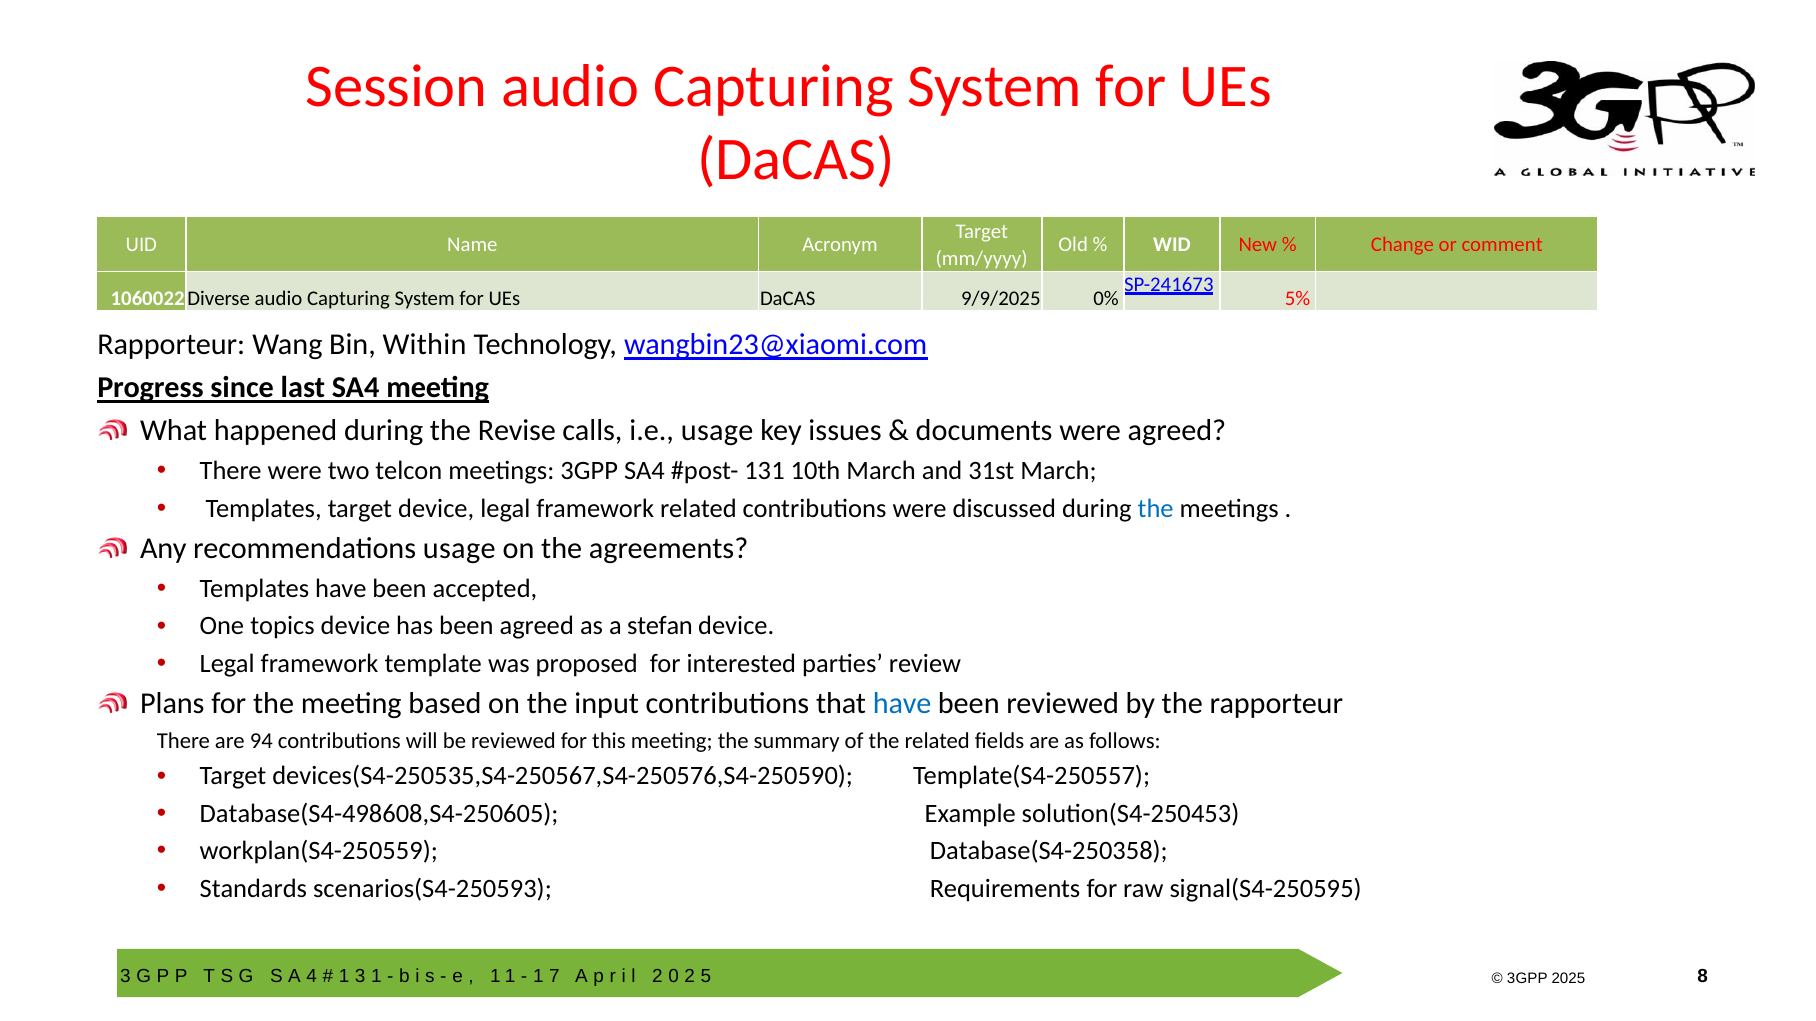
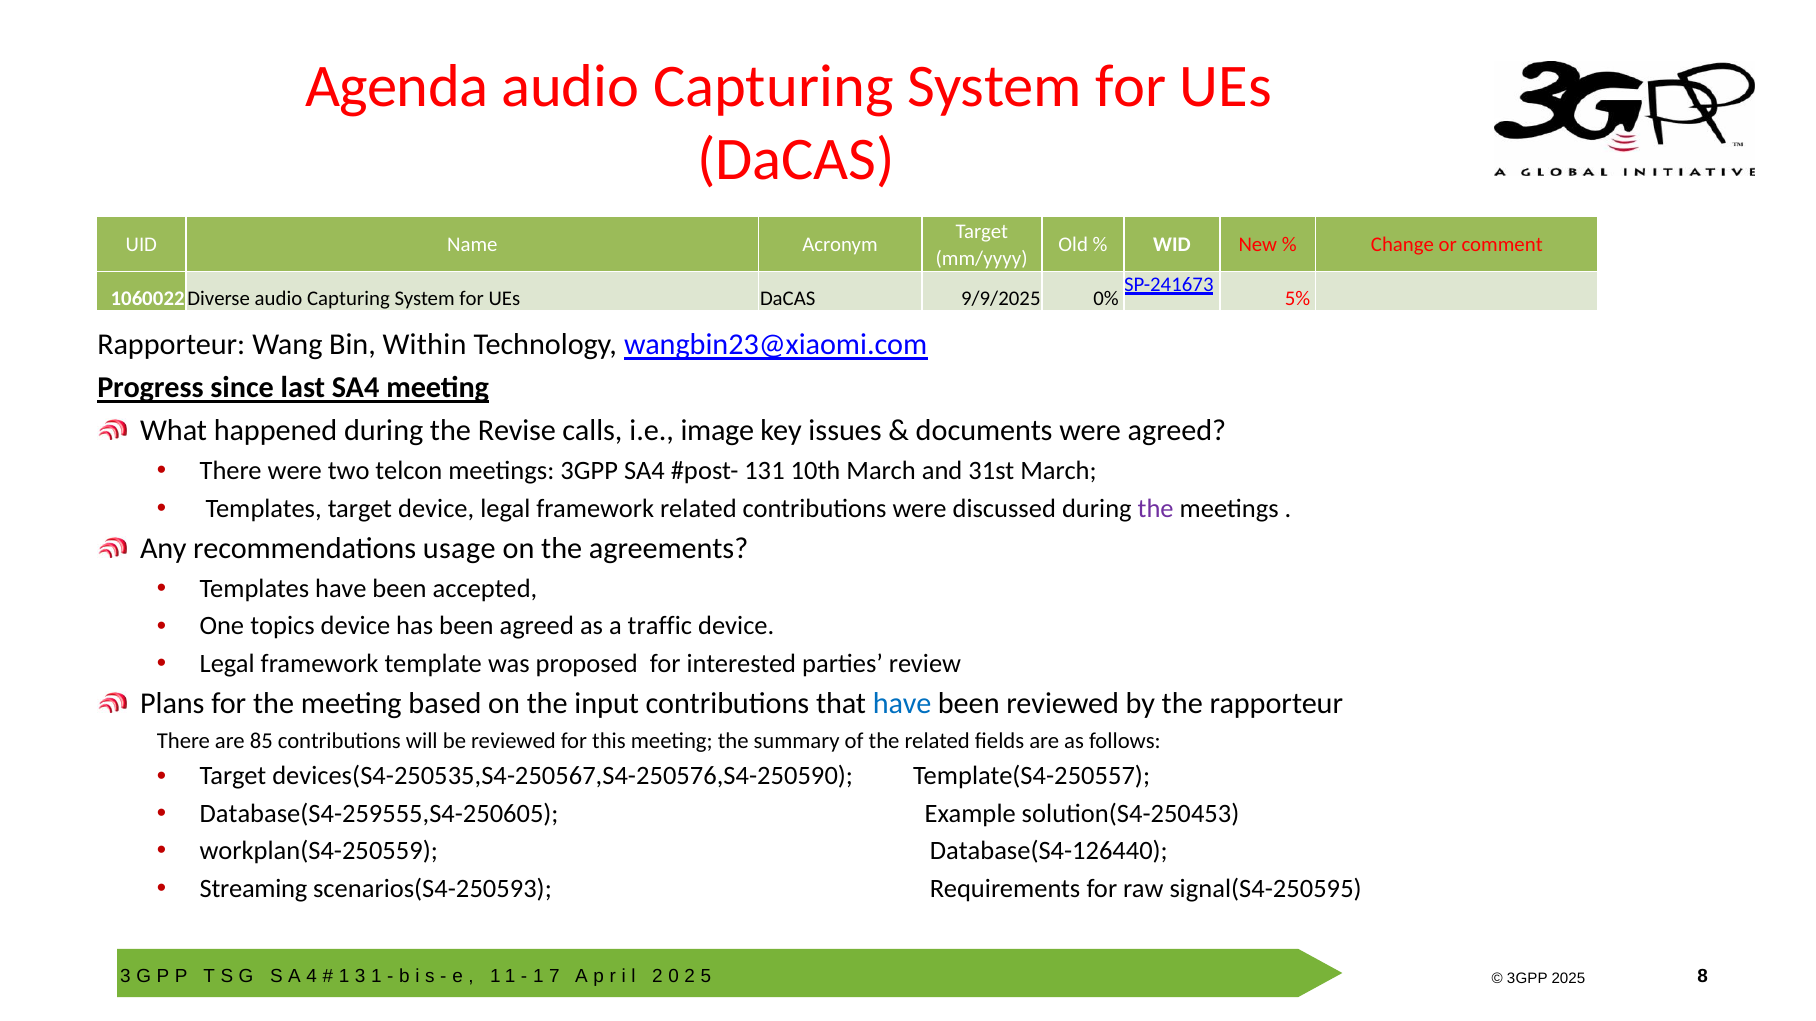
Session: Session -> Agenda (397, 87)
i.e usage: usage -> image (717, 431)
the colour: blue -> purple (1156, 509)
stefan: stefan -> traffic (660, 626)
94: 94 -> 85 (261, 742)
Database(S4-498608,S4-250605: Database(S4-498608,S4-250605 -> Database(S4-259555,S4-250605 (379, 814)
Database(S4-250358: Database(S4-250358 -> Database(S4-126440 (1049, 851)
Standards: Standards -> Streaming (253, 889)
